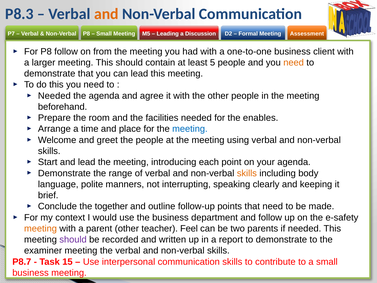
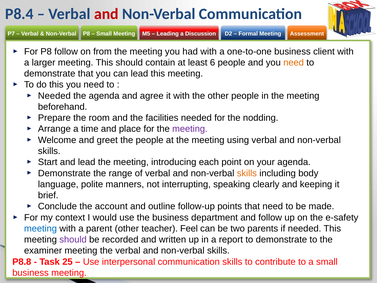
P8.3: P8.3 -> P8.4 (19, 14)
and colour: orange -> red (106, 14)
5: 5 -> 6 (213, 62)
enables: enables -> nodding (261, 118)
meeting colour: blue -> purple (190, 129)
together: together -> account (111, 206)
meeting colour: orange -> blue (41, 228)
P8.7: P8.7 -> P8.8 (22, 262)
15: 15 -> 25 (67, 262)
